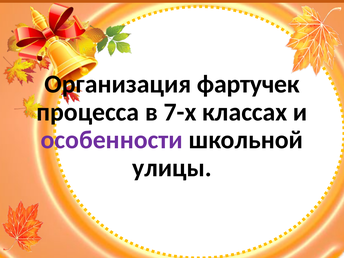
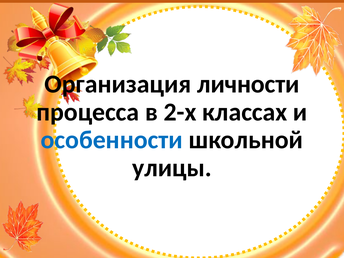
фартучек: фартучек -> личности (248, 84)
7-х: 7-х -> 2-х (180, 112)
особенности colour: purple -> blue (112, 140)
